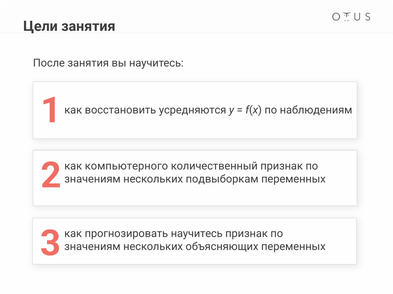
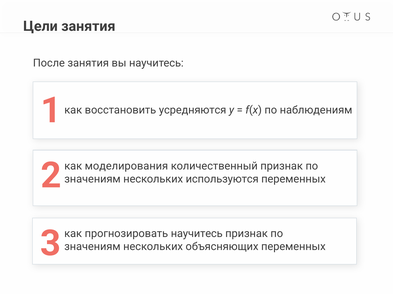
компьютерного: компьютерного -> моделирования (126, 166)
подвыборкам: подвыборкам -> используются (222, 180)
